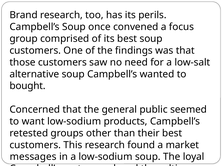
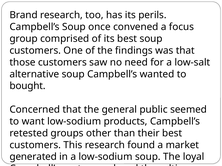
messages: messages -> generated (33, 157)
